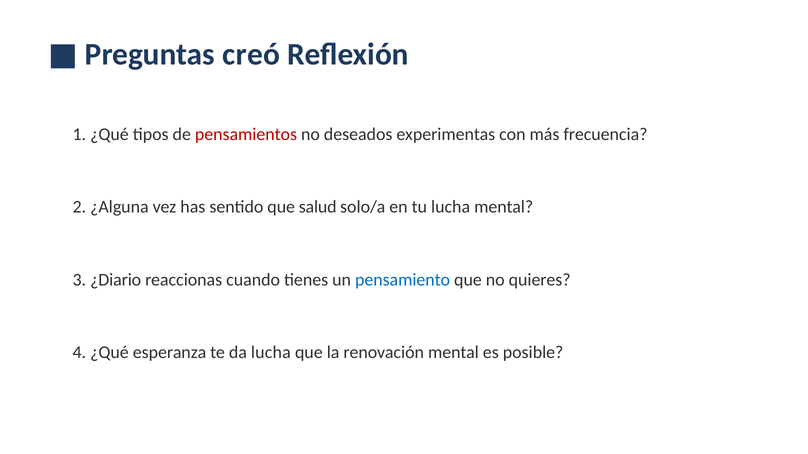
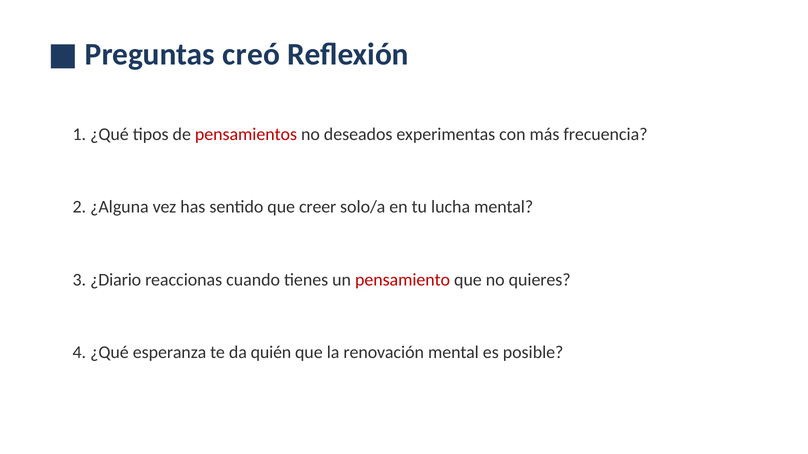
salud: salud -> creer (318, 207)
pensamiento colour: blue -> red (403, 280)
da lucha: lucha -> quién (271, 353)
